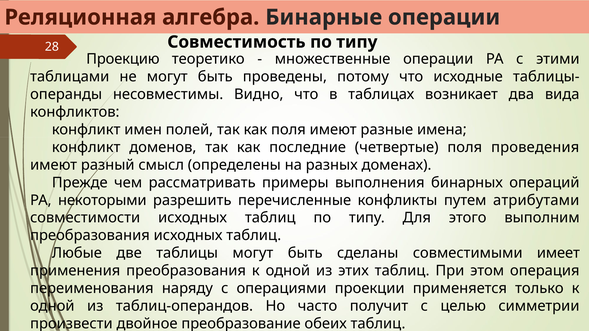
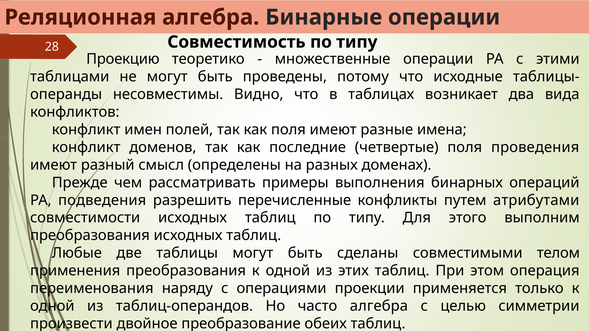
некоторыми: некоторыми -> подведения (102, 200)
имеет: имеет -> телом (558, 253)
часто получит: получит -> алгебра (379, 306)
